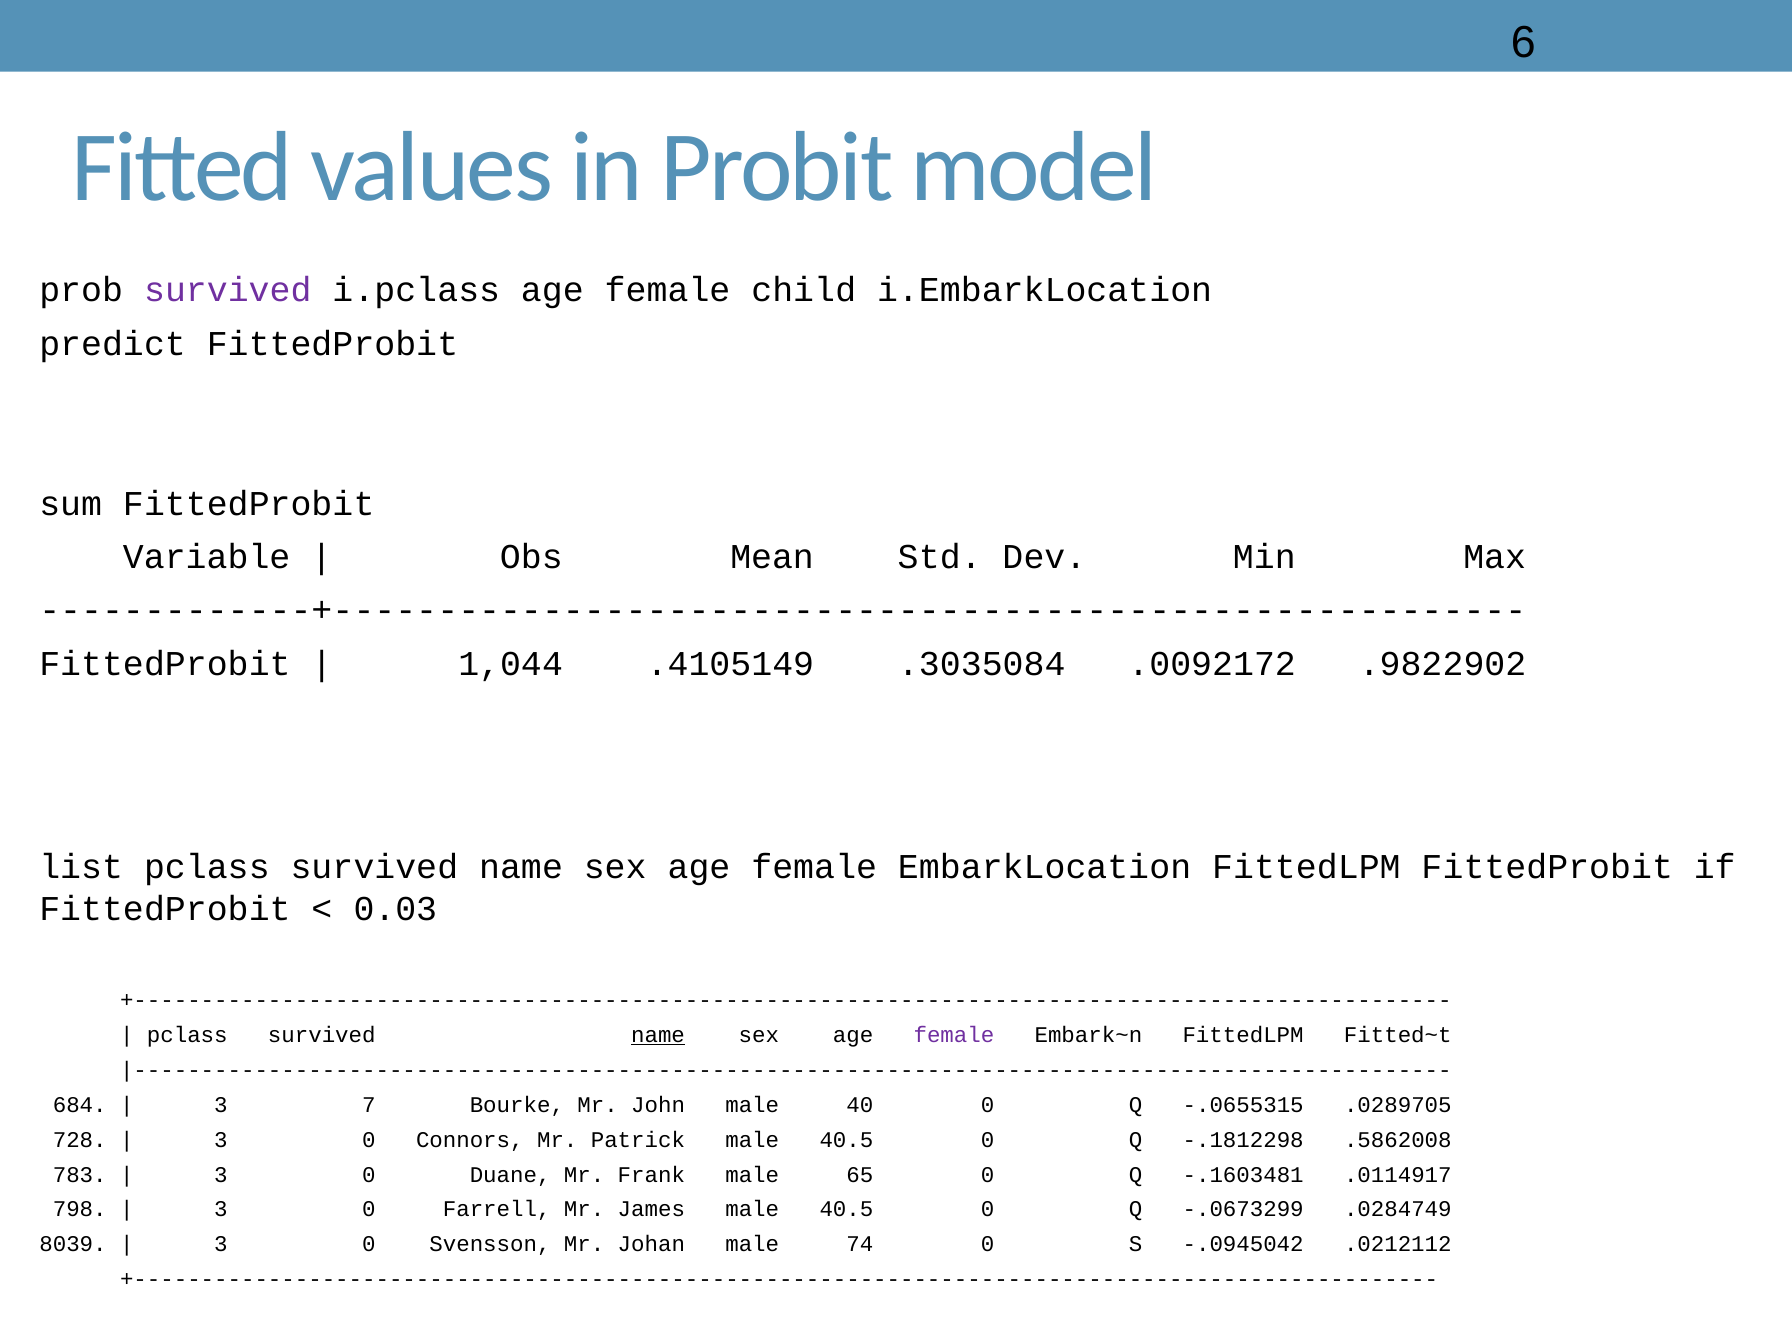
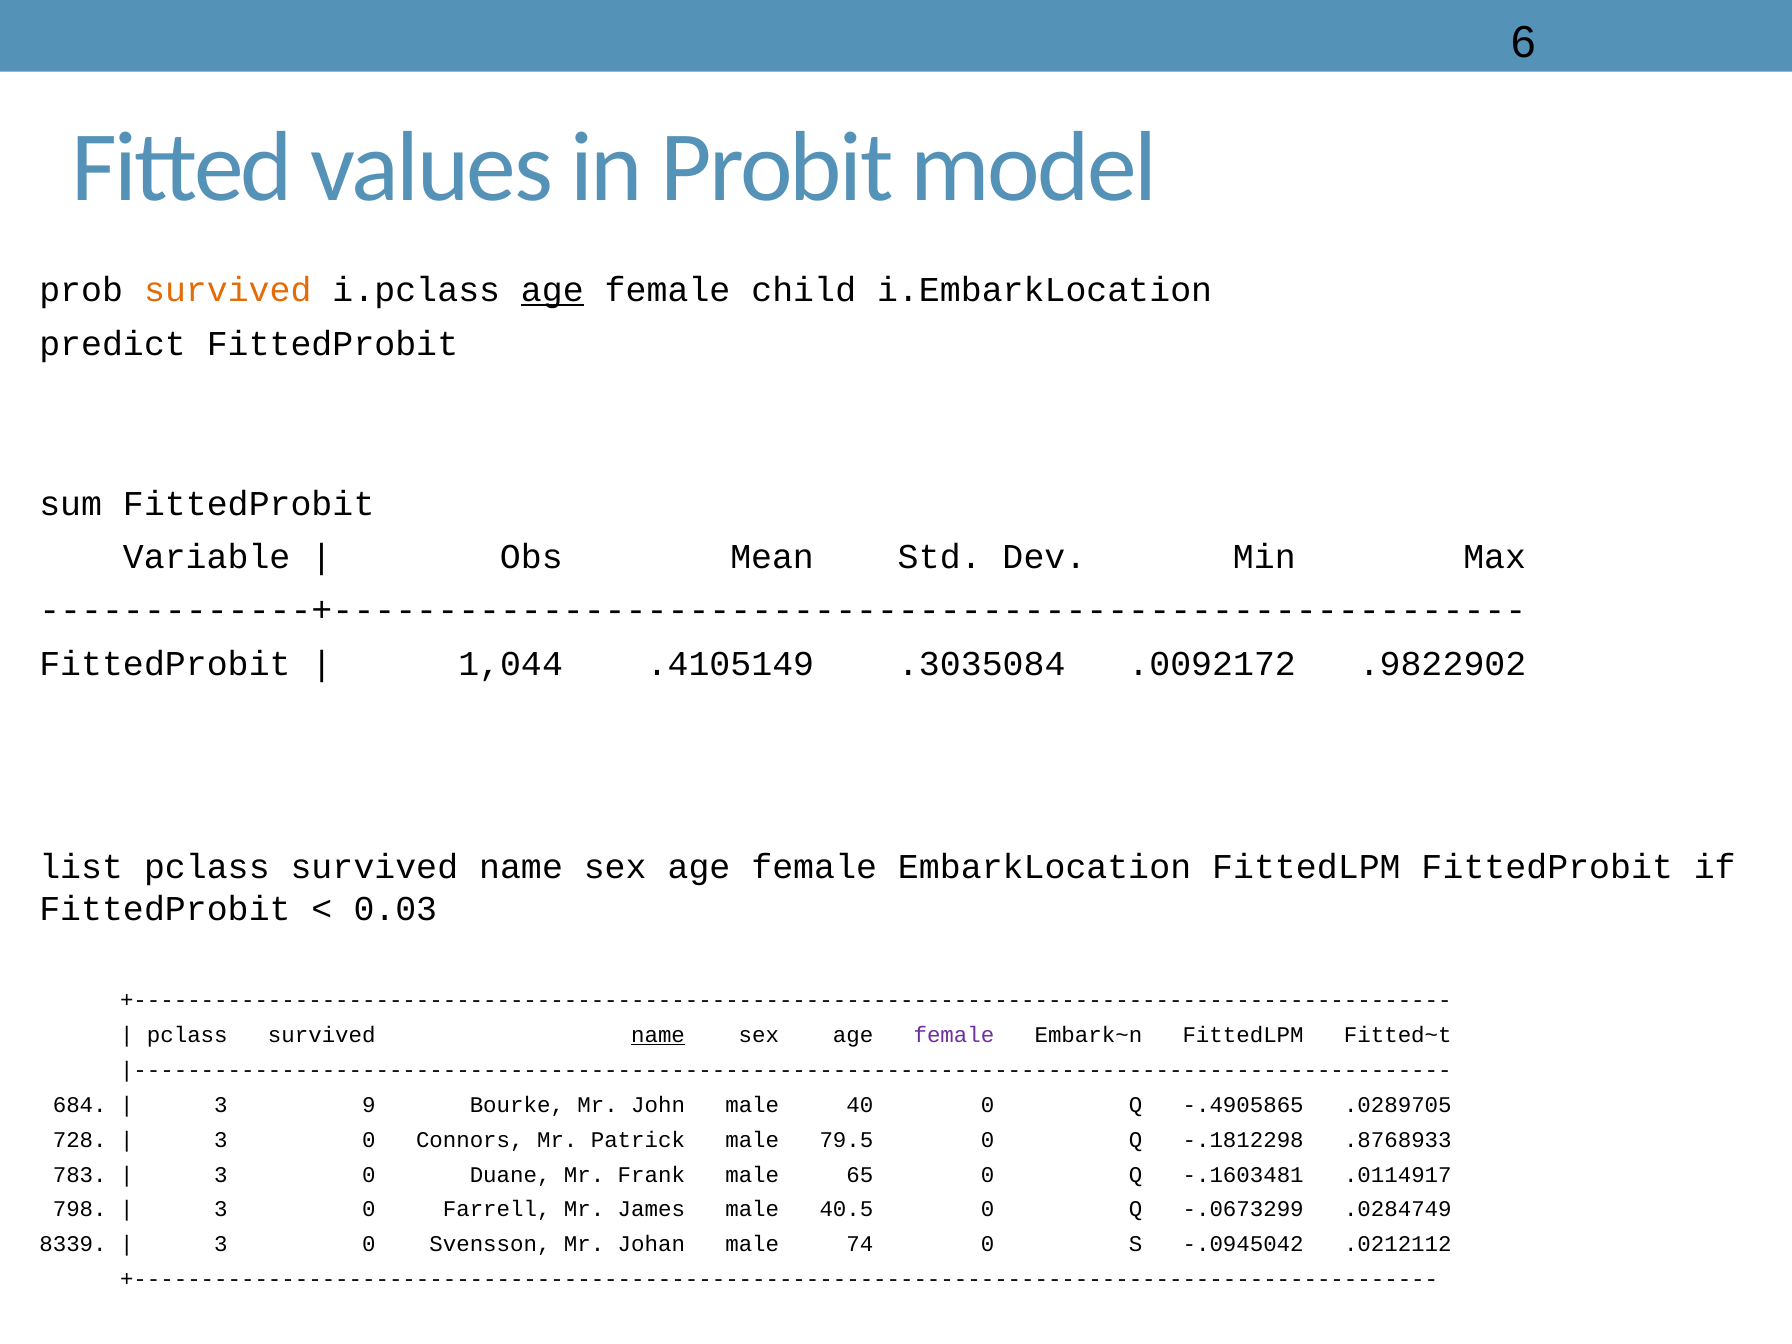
survived colour: purple -> orange (228, 290)
age underline: none -> present (552, 290)
7: 7 -> 9 (369, 1105)
-.0655315: -.0655315 -> -.4905865 (1243, 1105)
Patrick male 40.5: 40.5 -> 79.5 (846, 1140)
.5862008: .5862008 -> .8768933 (1398, 1140)
8039: 8039 -> 8339 (73, 1244)
